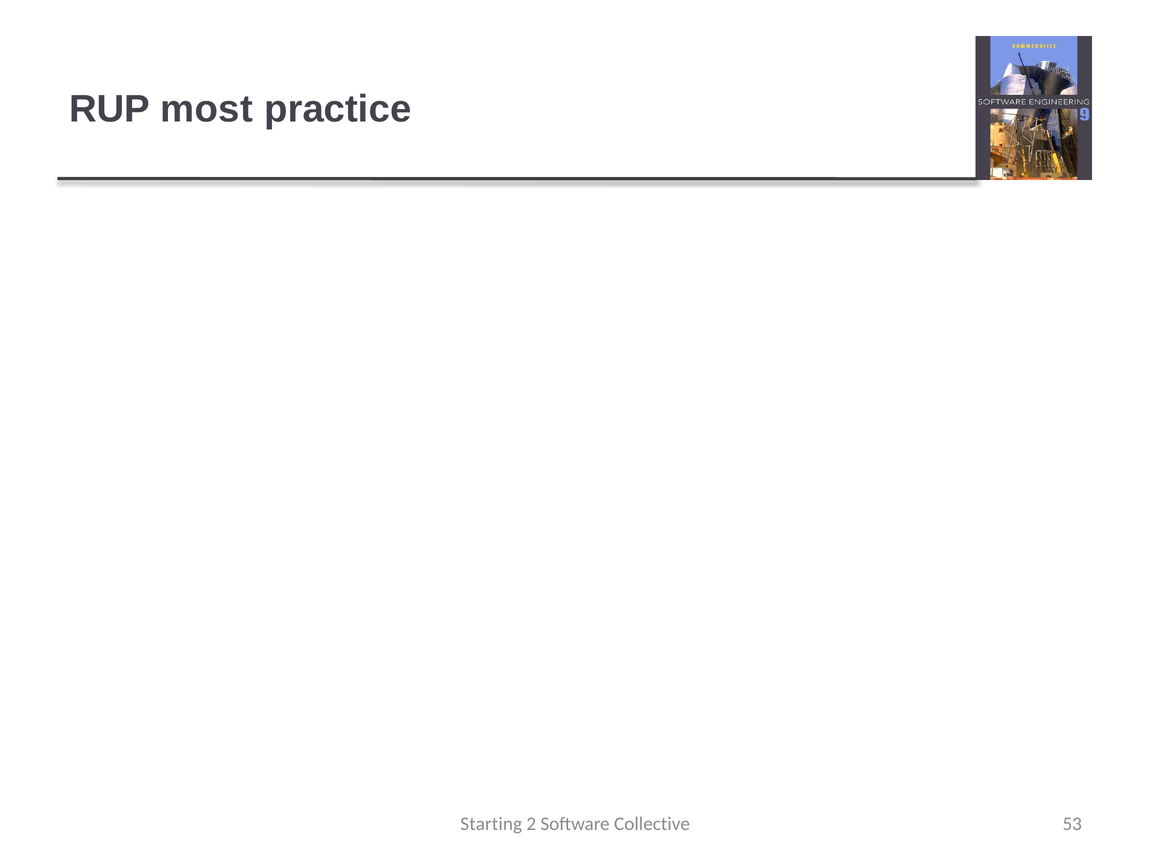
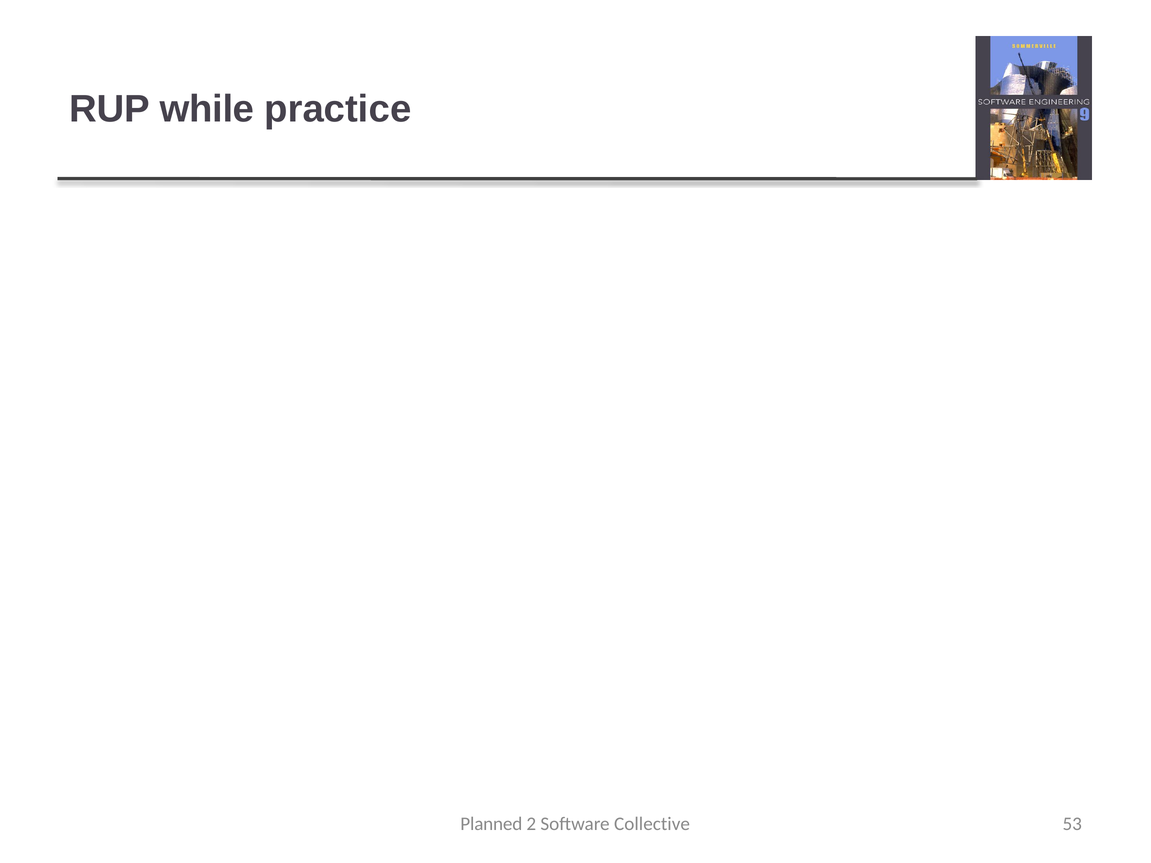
most: most -> while (207, 109)
Starting: Starting -> Planned (491, 824)
